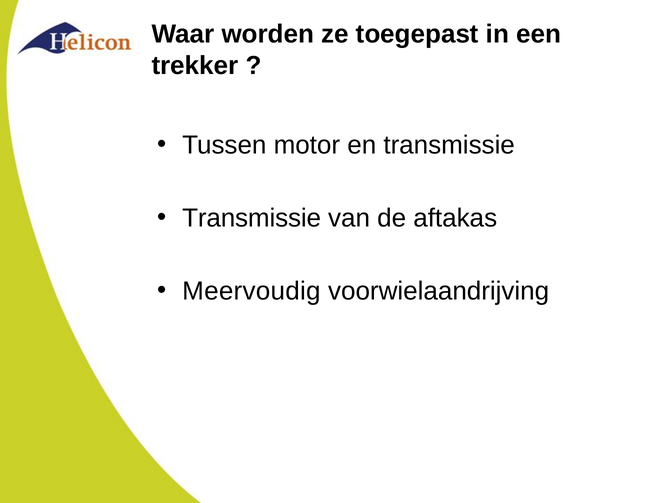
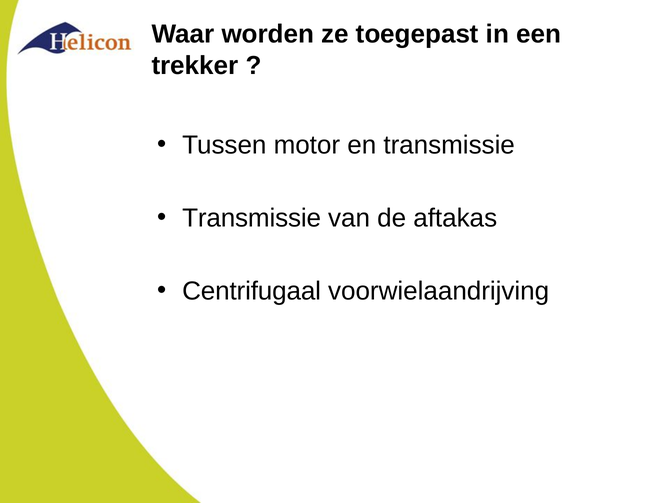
Meervoudig: Meervoudig -> Centrifugaal (252, 291)
